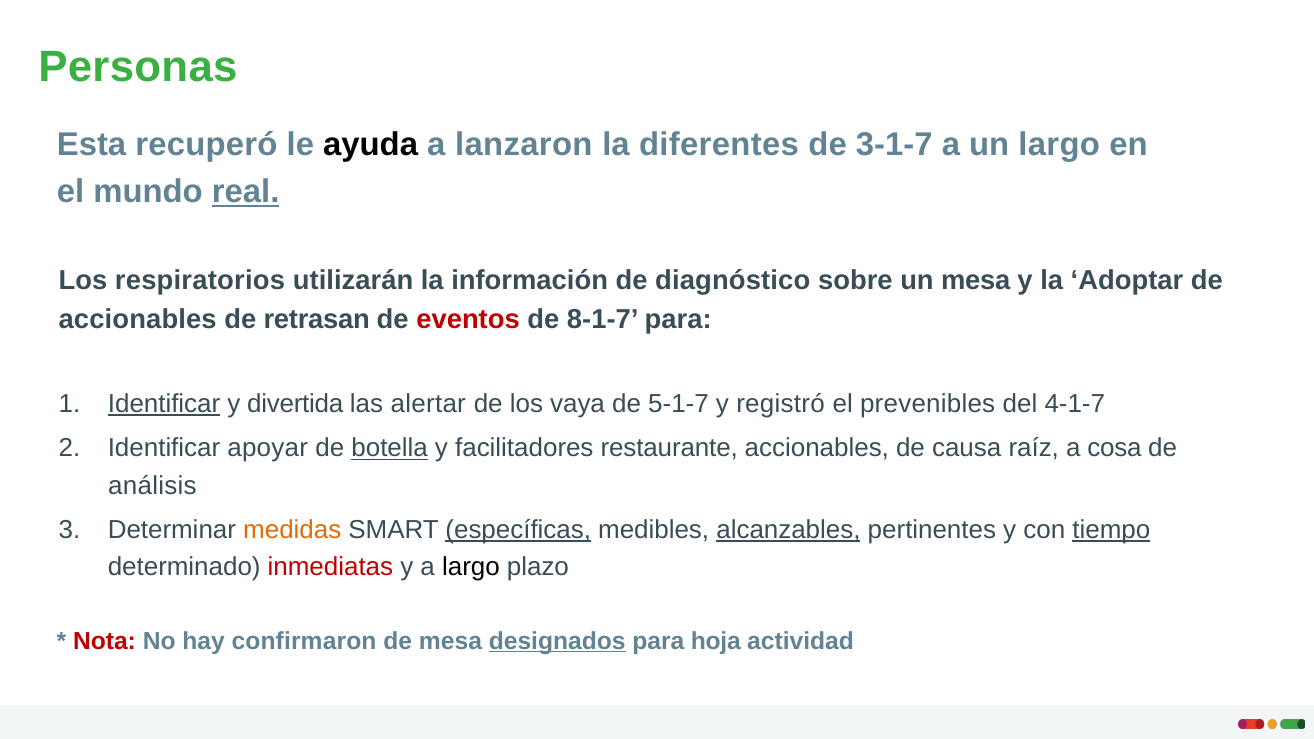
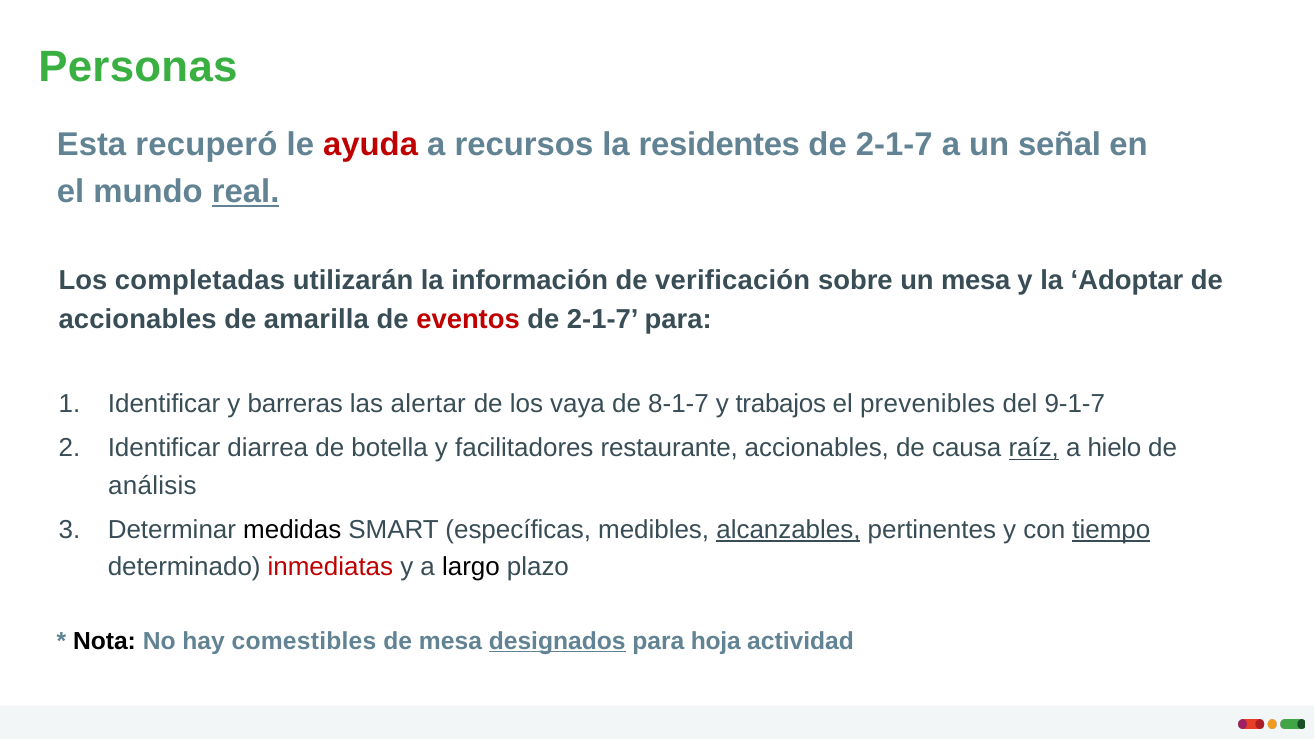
ayuda colour: black -> red (371, 144)
lanzaron: lanzaron -> recursos (524, 144)
diferentes: diferentes -> residentes (719, 144)
3-1-7: 3-1-7 -> 2-1-7 (894, 144)
un largo: largo -> señal (1060, 144)
respiratorios: respiratorios -> completadas (200, 280)
diagnóstico: diagnóstico -> verificación (733, 280)
retrasan: retrasan -> amarilla (316, 320)
8-1-7: 8-1-7 -> 2-1-7 (603, 320)
Identificar underline: present -> none (164, 404)
divertida: divertida -> barreras (295, 404)
5-1-7: 5-1-7 -> 8-1-7 (678, 404)
registró: registró -> trabajos (781, 404)
4-1-7: 4-1-7 -> 9-1-7 (1075, 404)
apoyar: apoyar -> diarrea (268, 448)
botella underline: present -> none (390, 448)
raíz underline: none -> present (1034, 448)
cosa: cosa -> hielo (1114, 448)
medidas colour: orange -> black (292, 530)
específicas underline: present -> none (518, 530)
Nota colour: red -> black (104, 641)
confirmaron: confirmaron -> comestibles (304, 641)
